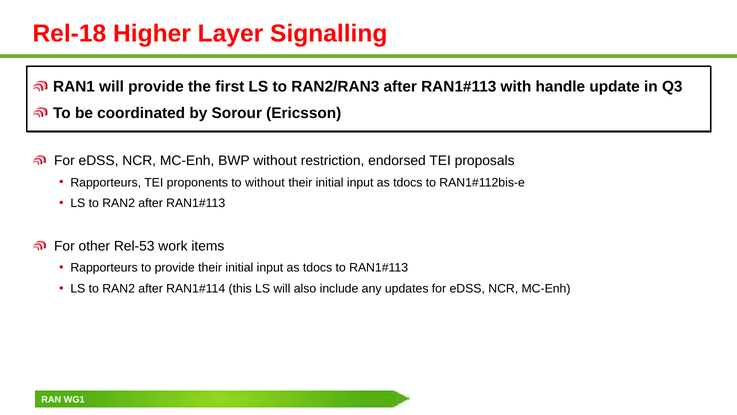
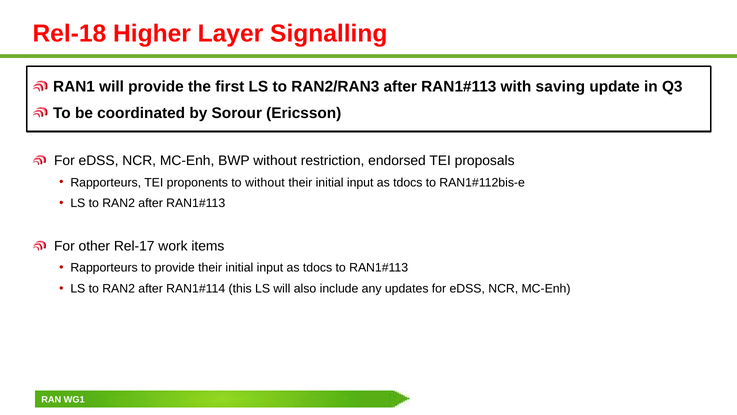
handle: handle -> saving (560, 87)
Rel-53: Rel-53 -> Rel-17 (134, 246)
